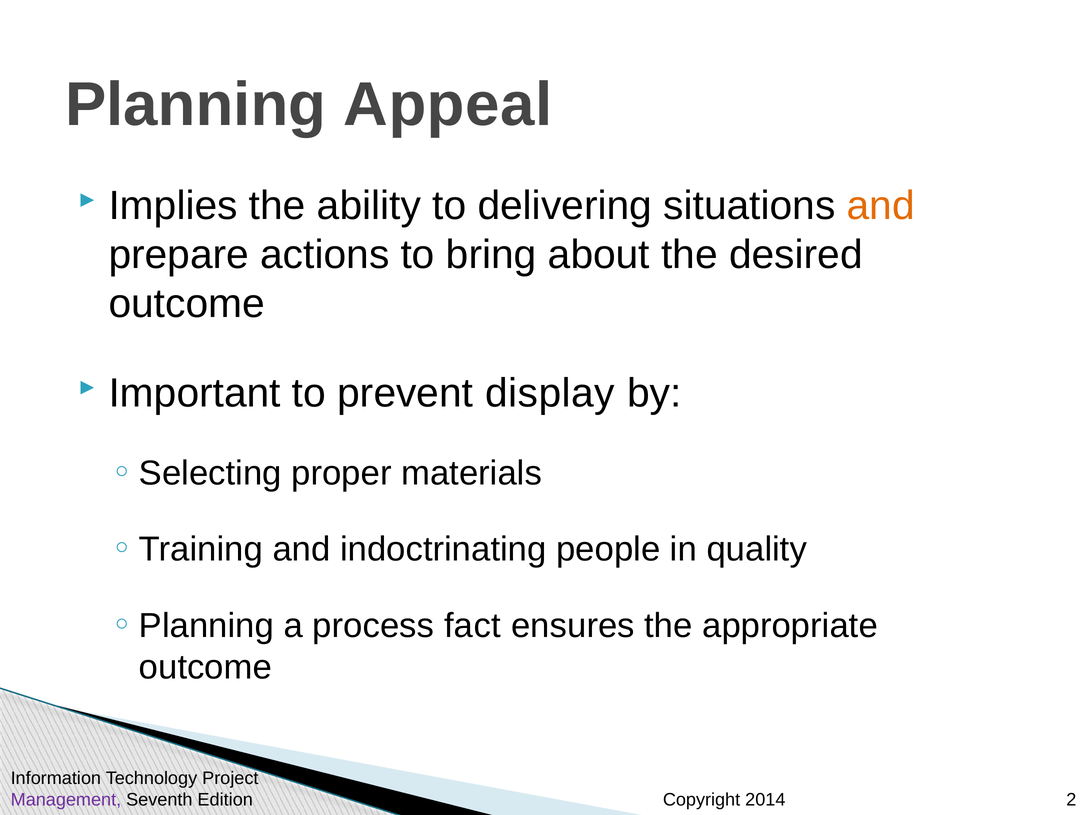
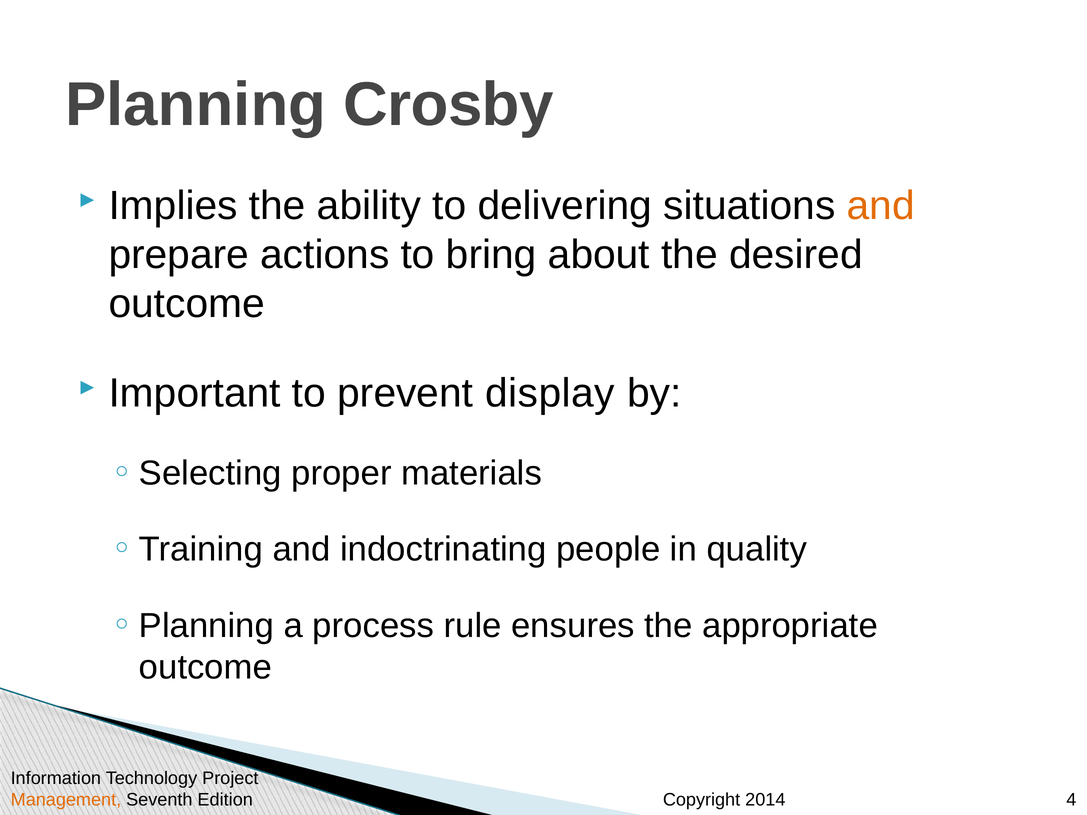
Appeal: Appeal -> Crosby (448, 105)
fact: fact -> rule (473, 626)
Management colour: purple -> orange (66, 800)
2: 2 -> 4 (1071, 800)
